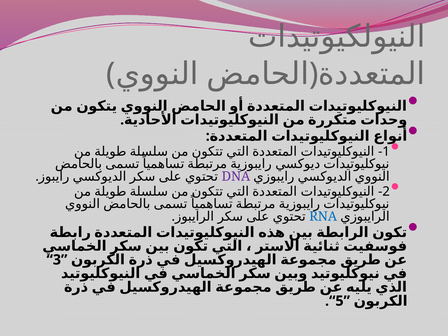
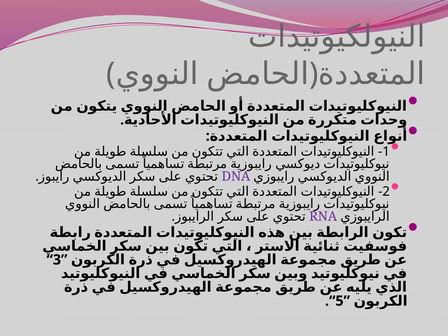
RNA colour: blue -> purple (323, 216)
